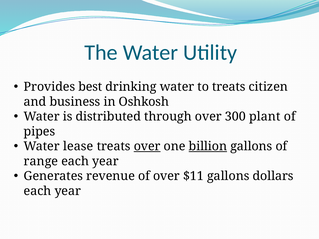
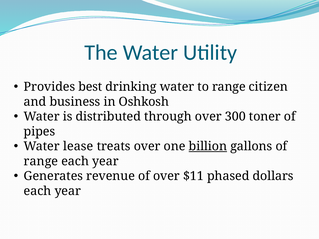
to treats: treats -> range (229, 87)
plant: plant -> toner (265, 117)
over underline: present -> none (147, 147)
$11 gallons: gallons -> phased (228, 176)
